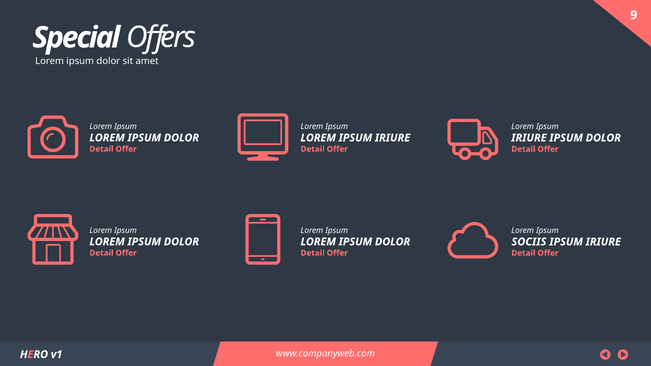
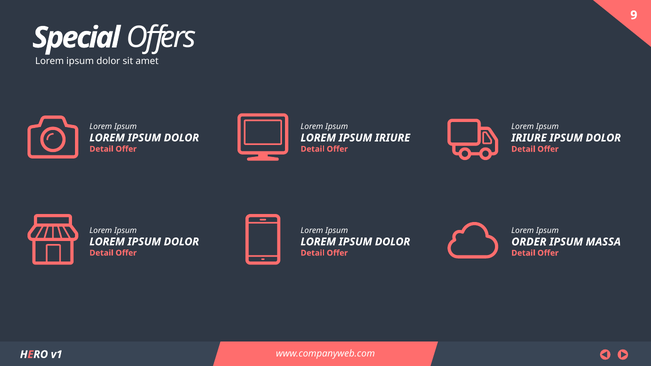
SOCIIS: SOCIIS -> ORDER (529, 242)
IRIURE: IRIURE -> MASSA (603, 242)
